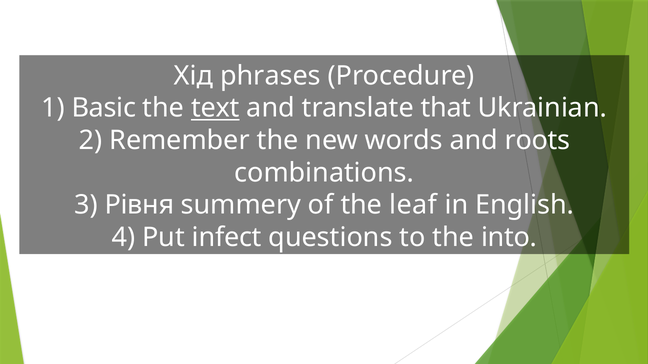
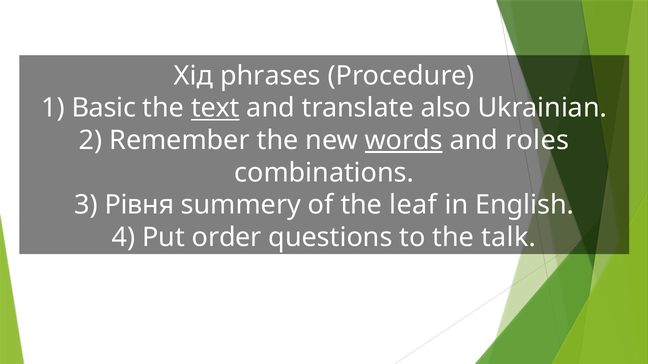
that: that -> also (446, 108)
words underline: none -> present (404, 141)
roots: roots -> roles (537, 141)
infect: infect -> order (227, 238)
into: into -> talk (509, 238)
